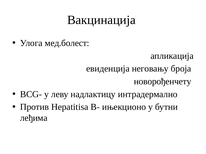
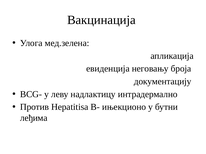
мед.болест: мед.болест -> мед.зелена (67, 43)
новорођенчету: новорођенчету -> документацију (163, 82)
